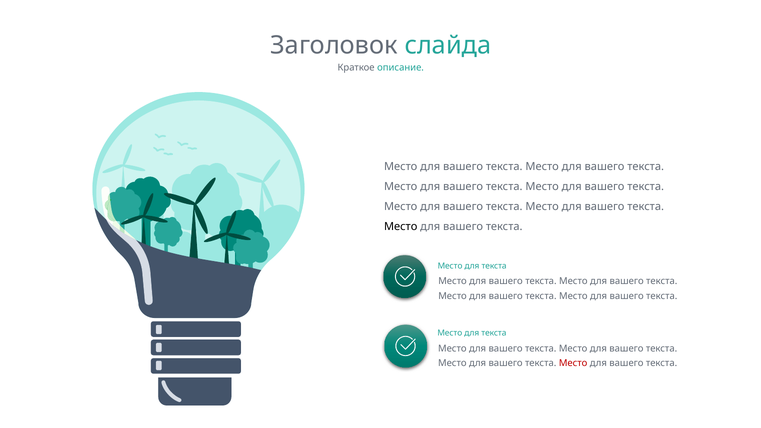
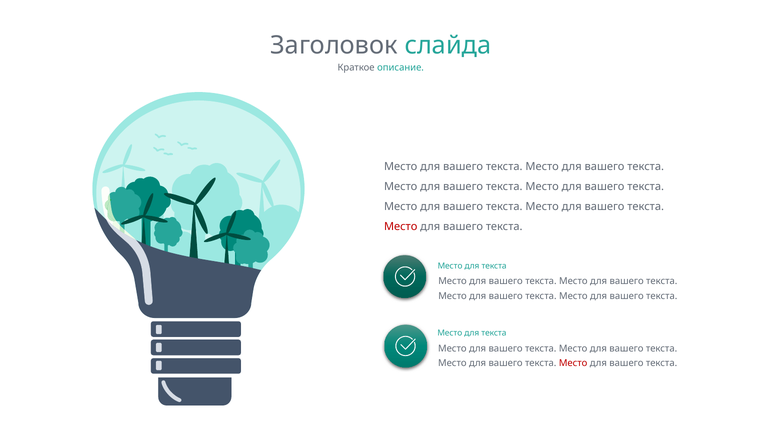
Место colour: black -> red (401, 227)
